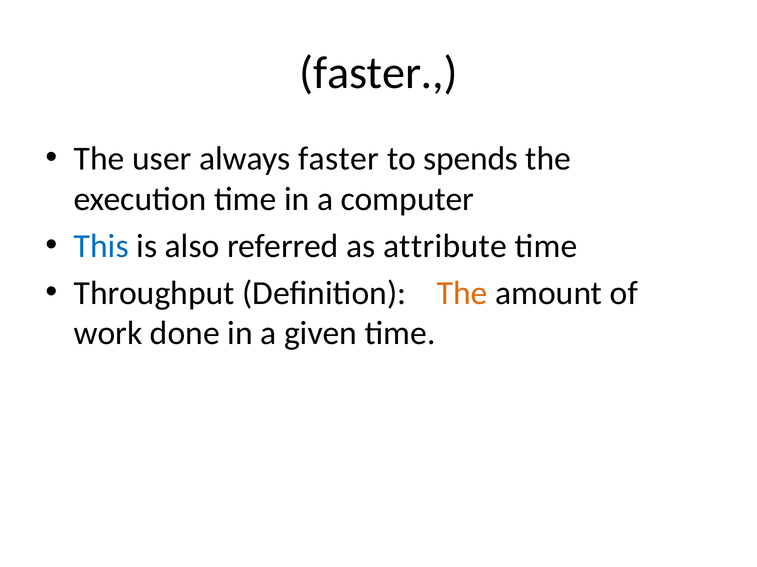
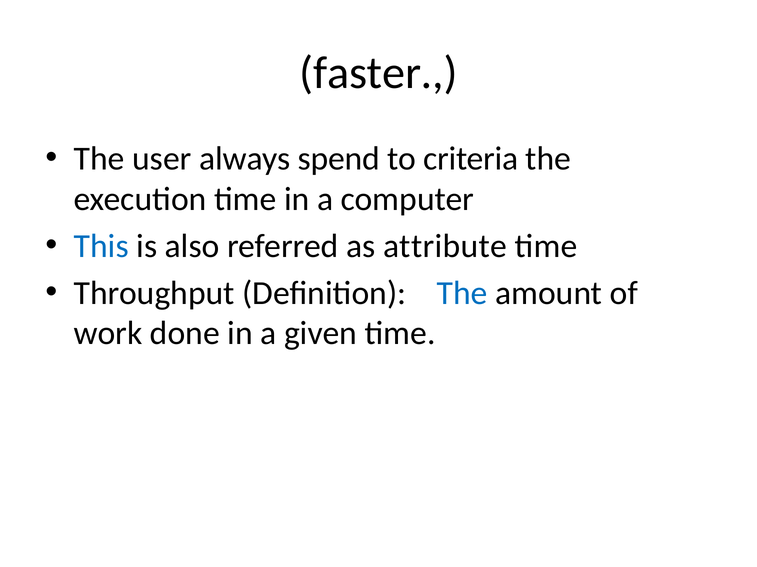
always faster: faster -> spend (339, 159)
spends: spends -> criteria (471, 159)
The colour: orange -> blue (462, 293)
